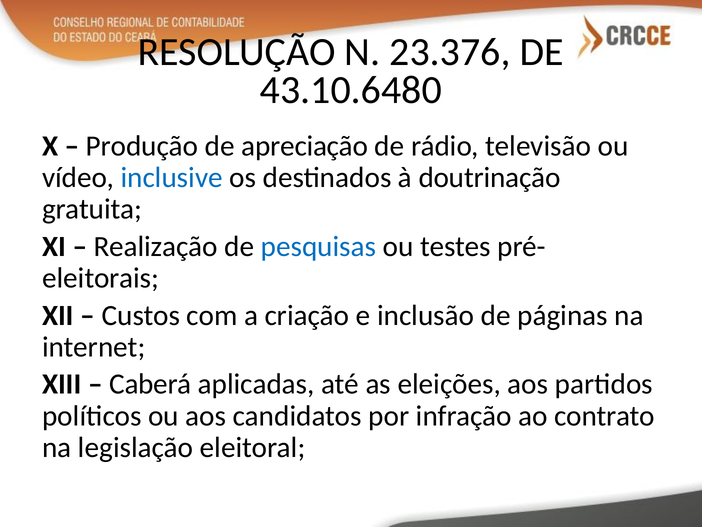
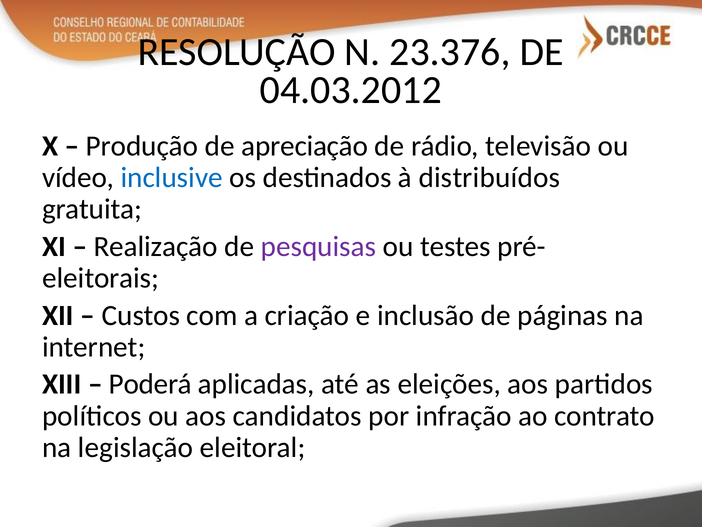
43.10.6480: 43.10.6480 -> 04.03.2012 (351, 90)
doutrinação: doutrinação -> distribuídos (489, 178)
pesquisas colour: blue -> purple (318, 246)
Caberá: Caberá -> Poderá (150, 384)
